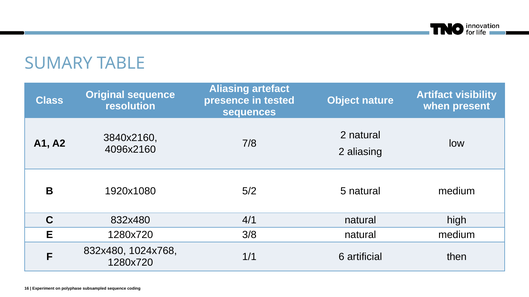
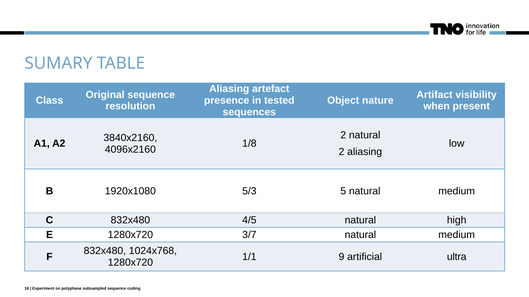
7/8: 7/8 -> 1/8 (249, 144)
5/2: 5/2 -> 5/3 (249, 191)
4/1: 4/1 -> 4/5 (249, 221)
3/8: 3/8 -> 3/7 (249, 235)
6: 6 -> 9 (342, 257)
then: then -> ultra (457, 257)
